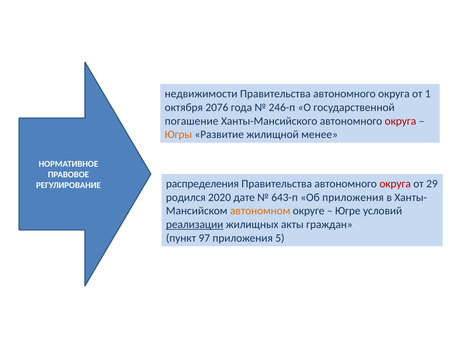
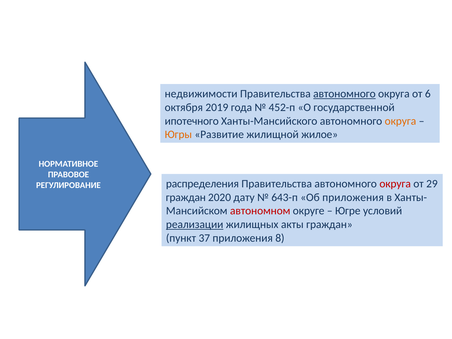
автономного underline: none -> present (344, 94)
1: 1 -> 6 (428, 94)
2076: 2076 -> 2019 (217, 107)
246-п: 246-п -> 452-п (282, 107)
погашение: погашение -> ипотечного (192, 121)
округа colour: red -> orange (400, 121)
менее: менее -> жилое (320, 135)
родился: родился -> граждан (186, 197)
дате: дате -> дату (244, 197)
автономном colour: orange -> red (260, 211)
97: 97 -> 37 (204, 238)
5: 5 -> 8 (280, 238)
